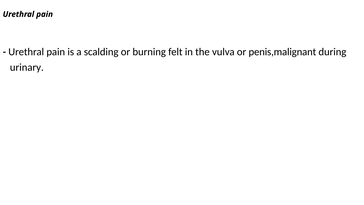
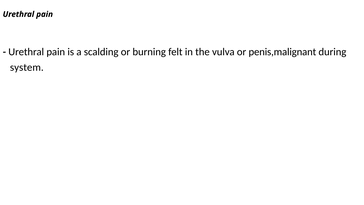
urinary: urinary -> system (27, 67)
